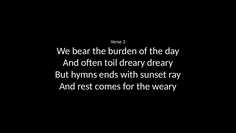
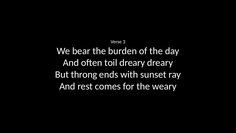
hymns: hymns -> throng (84, 74)
